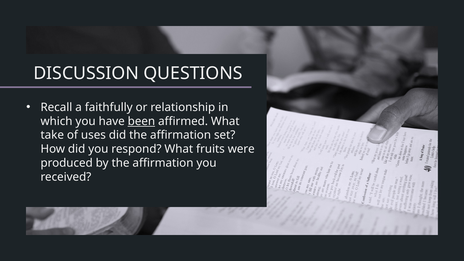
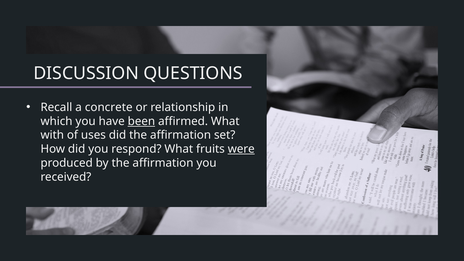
faithfully: faithfully -> concrete (109, 107)
take: take -> with (52, 135)
were underline: none -> present (241, 149)
